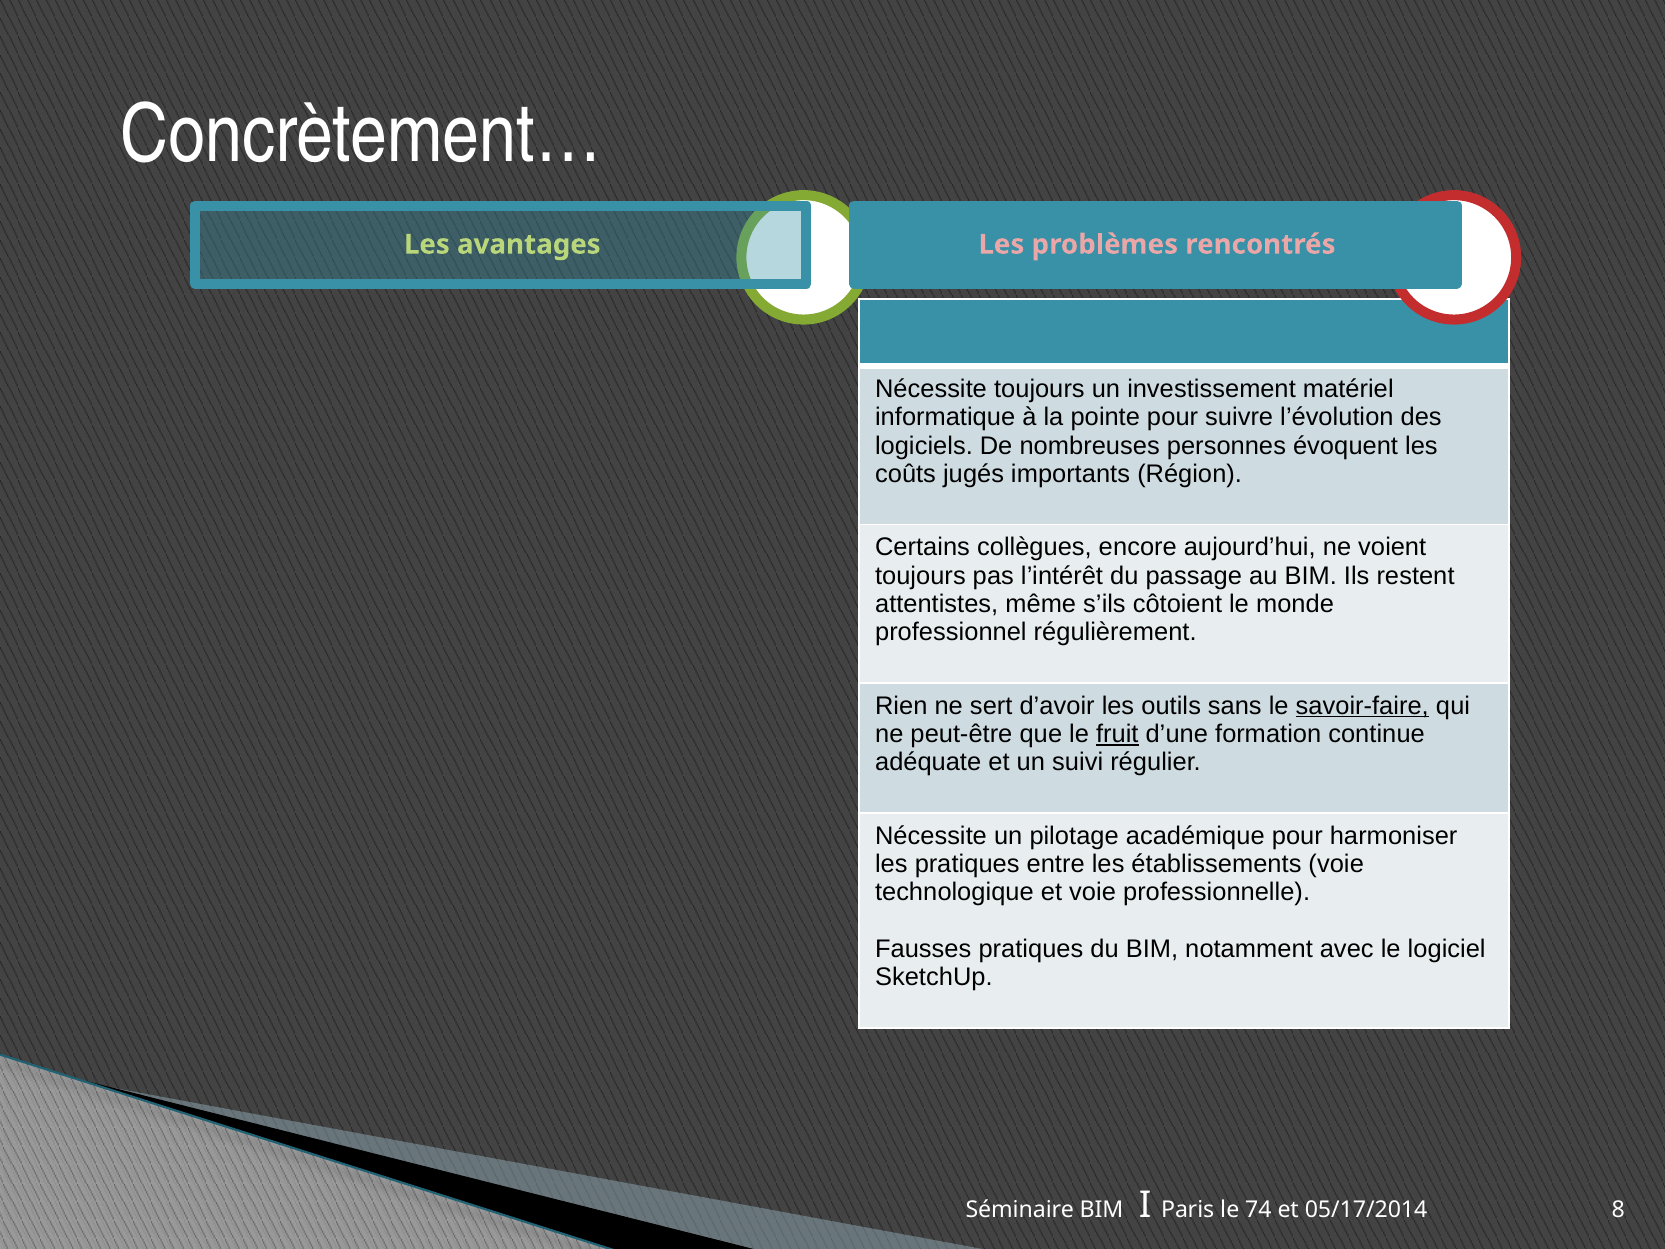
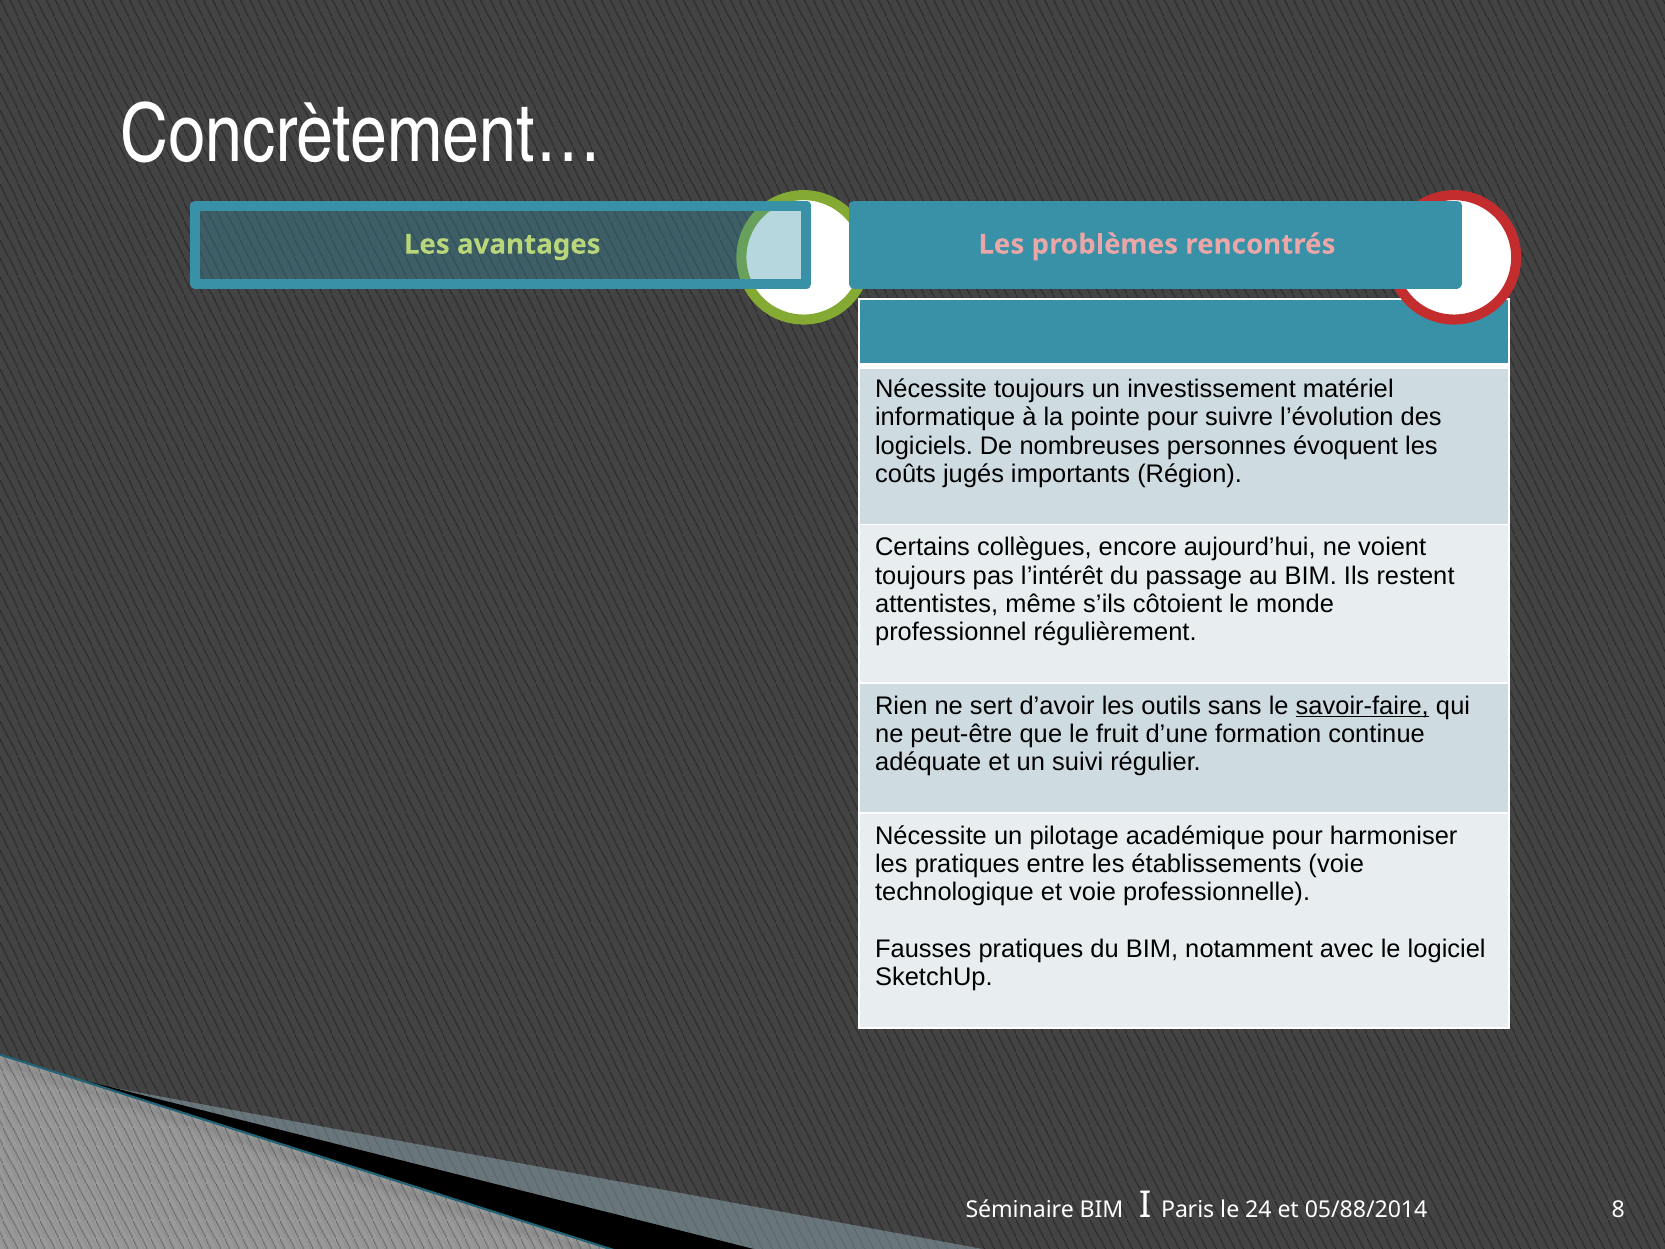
fruit underline: present -> none (1117, 734)
74: 74 -> 24 (1258, 1210)
05/17/2014: 05/17/2014 -> 05/88/2014 (1366, 1210)
